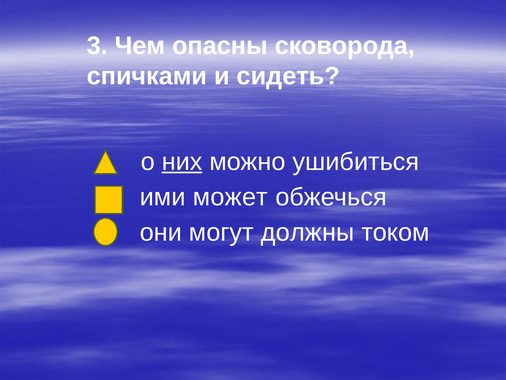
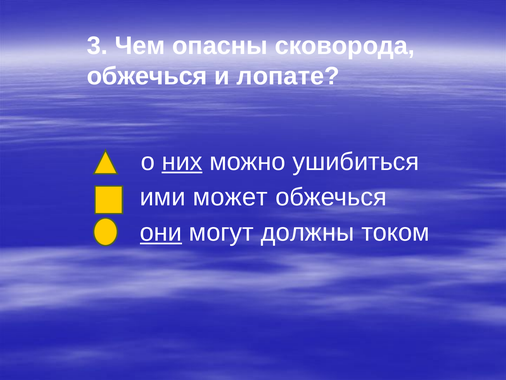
спичками: спичками -> обжечься (147, 76)
сидеть: сидеть -> лопате (288, 76)
они underline: none -> present (161, 232)
